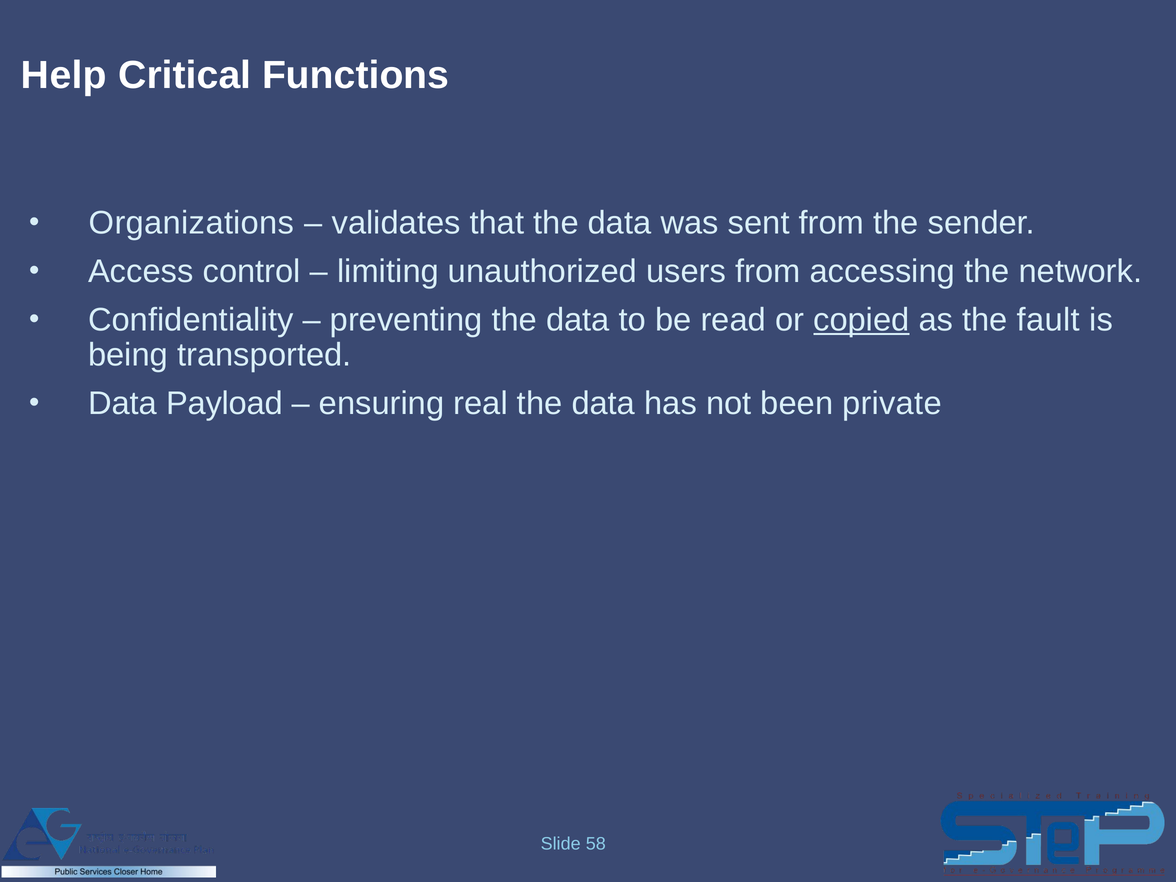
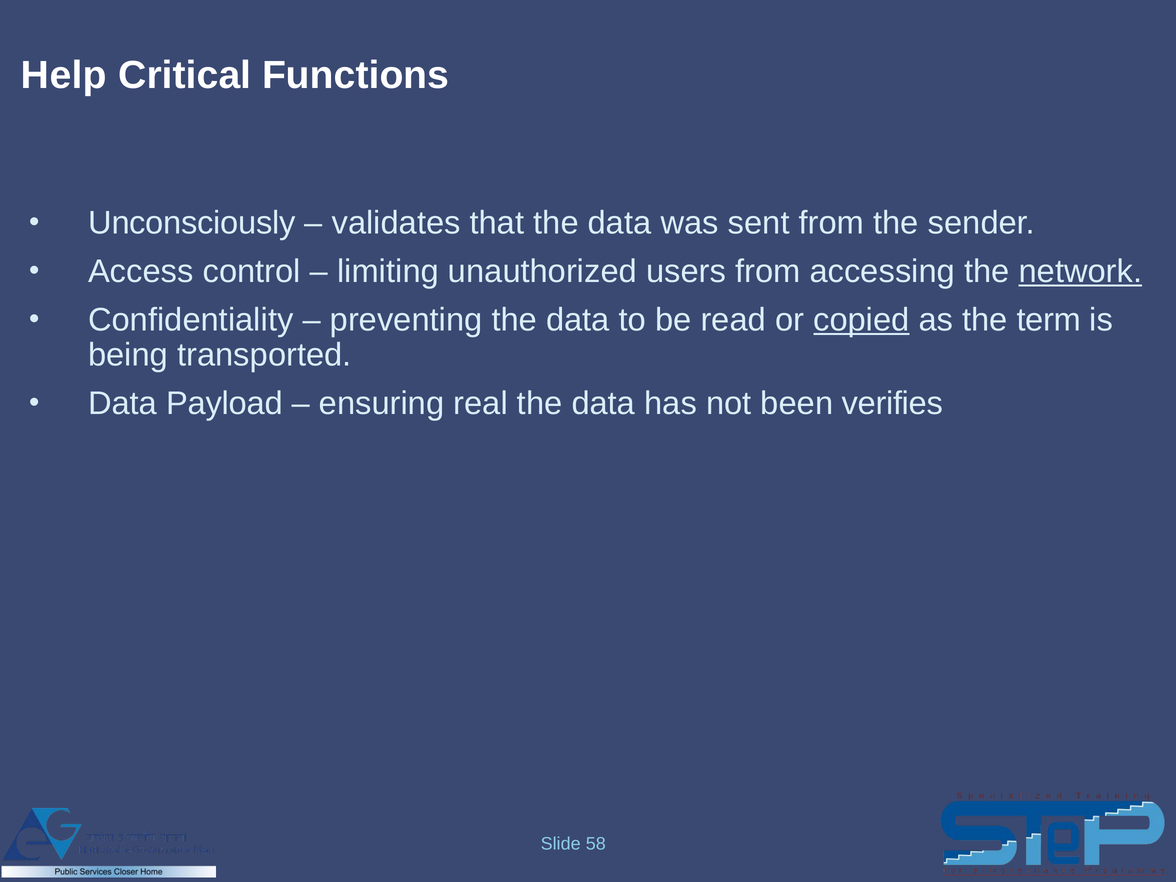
Organizations: Organizations -> Unconsciously (192, 223)
network underline: none -> present (1080, 271)
fault: fault -> term (1049, 320)
private: private -> verifies (892, 403)
